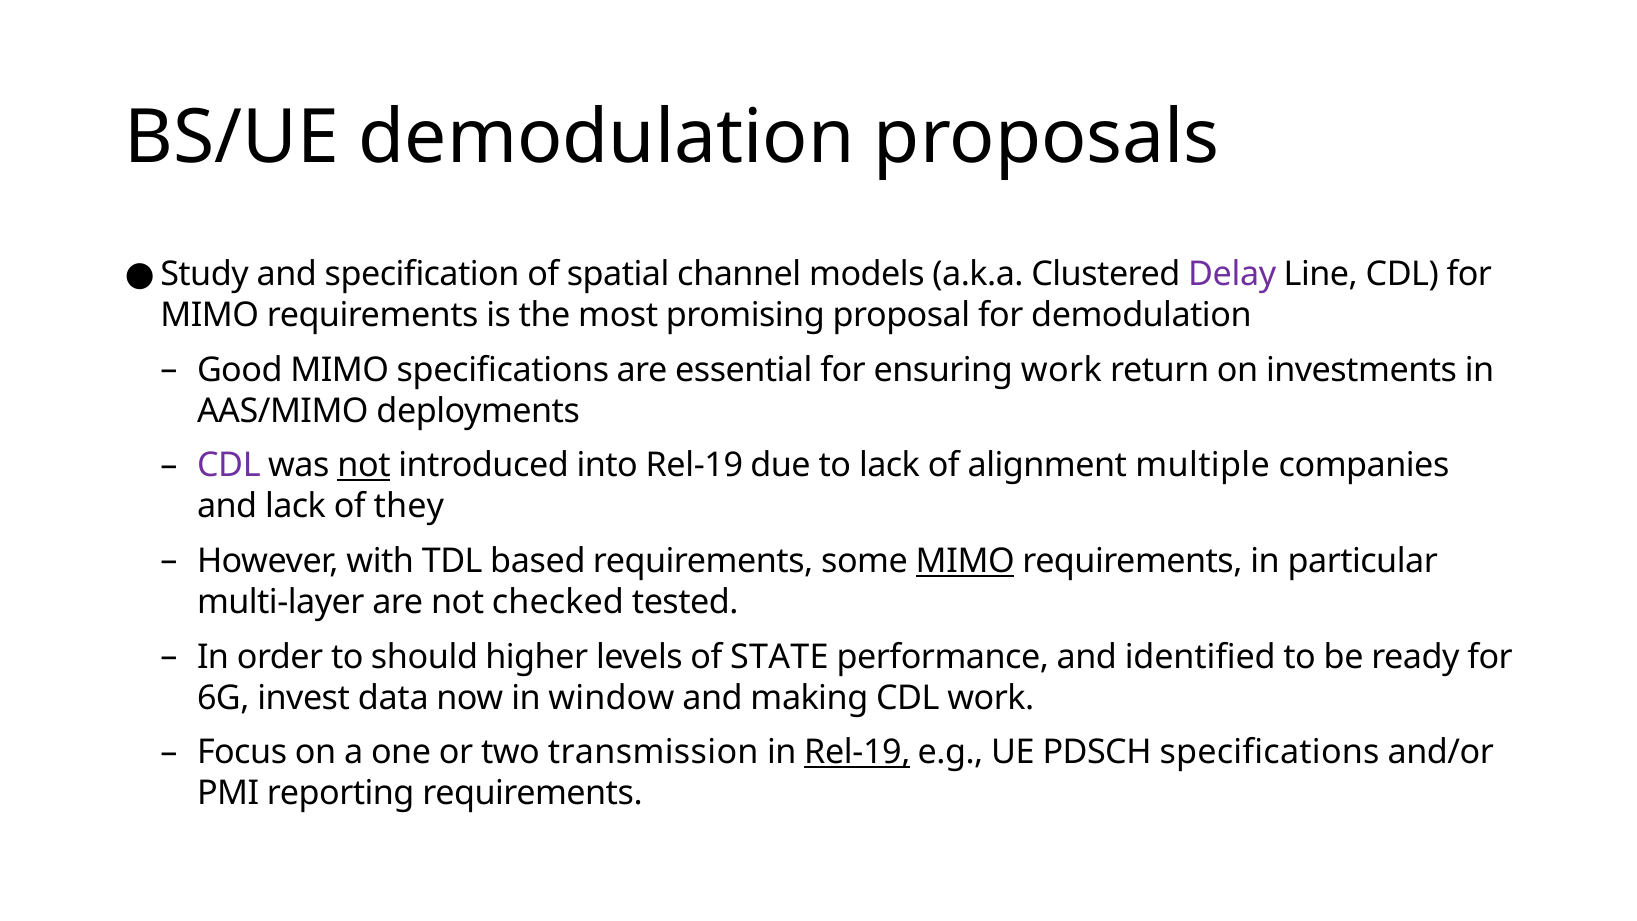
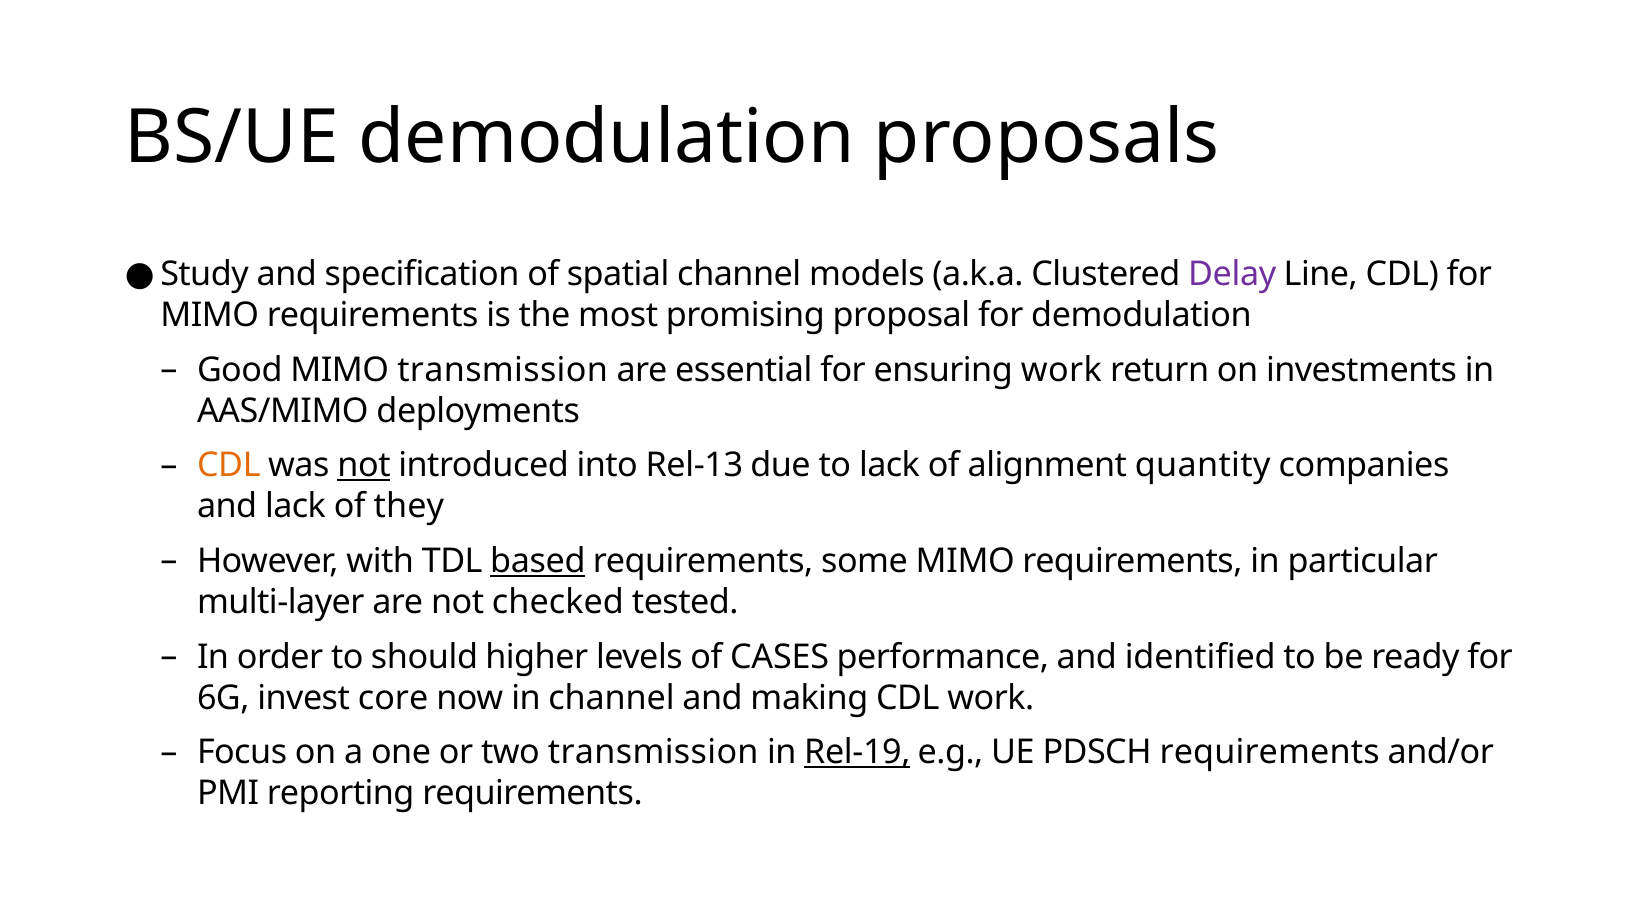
MIMO specifications: specifications -> transmission (503, 370)
CDL colour: purple -> orange (229, 465)
into Rel-19: Rel-19 -> Rel-13 (694, 465)
multiple: multiple -> quantity (1203, 465)
based underline: none -> present (538, 561)
MIMO underline: present -> none (965, 561)
STATE: STATE -> CASES (780, 657)
data: data -> core (393, 698)
in window: window -> channel (611, 698)
PDSCH specifications: specifications -> requirements (1270, 752)
